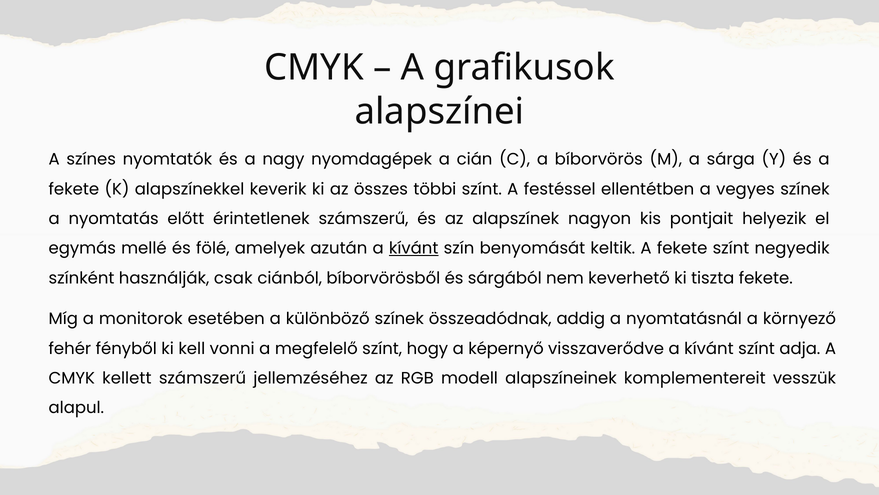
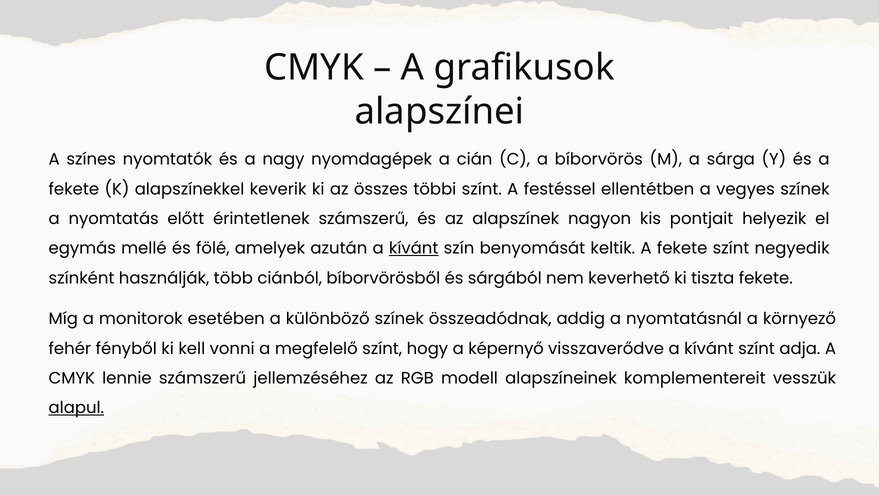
csak: csak -> több (233, 278)
kellett: kellett -> lennie (127, 378)
alapul underline: none -> present (76, 408)
